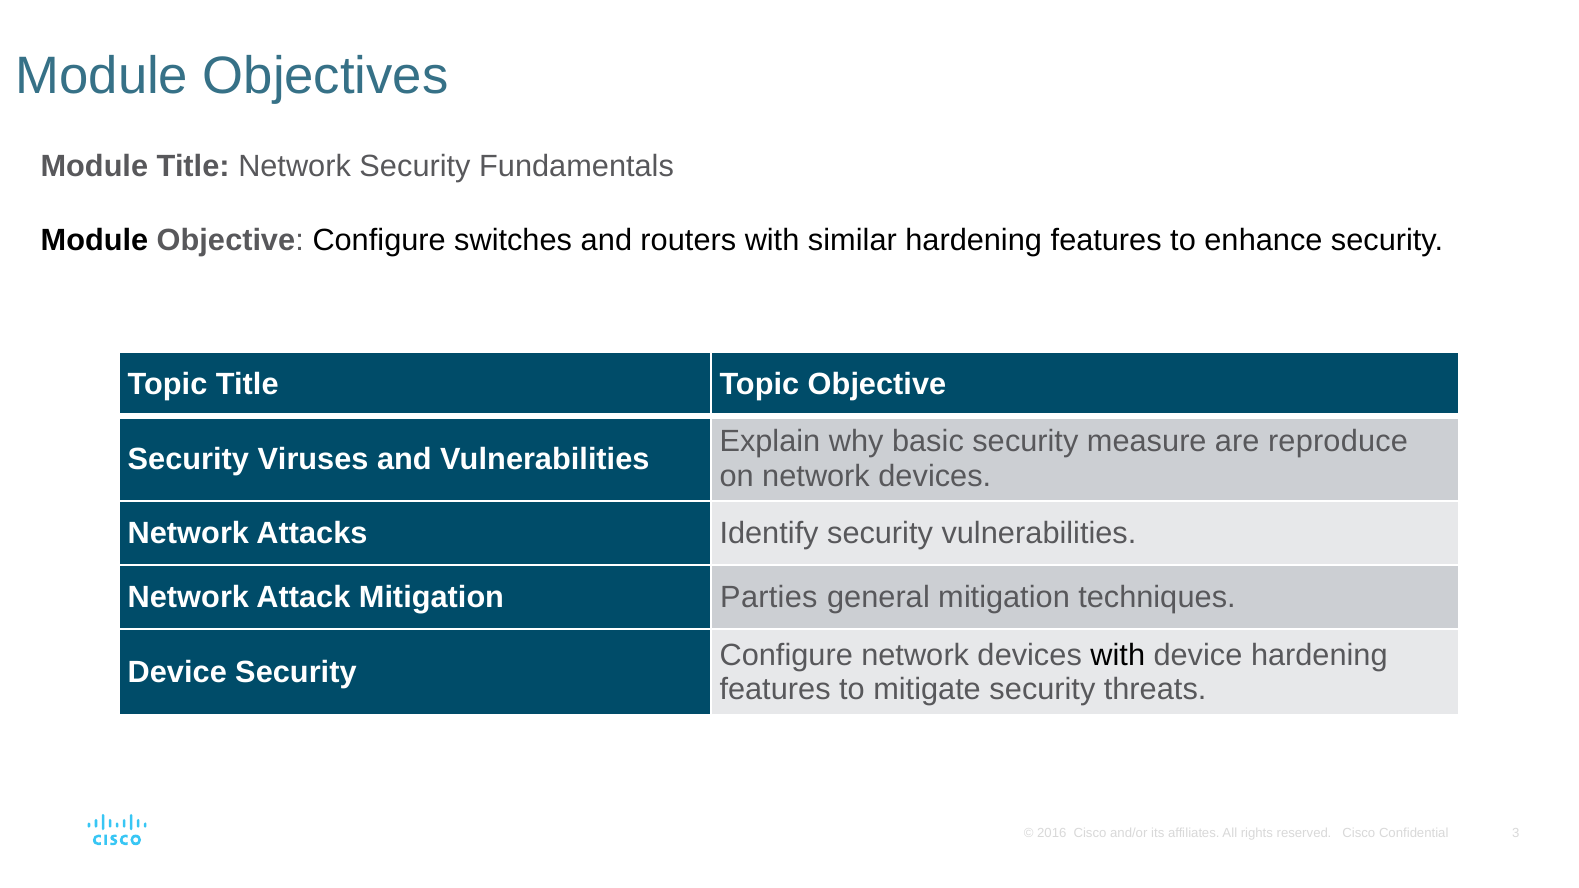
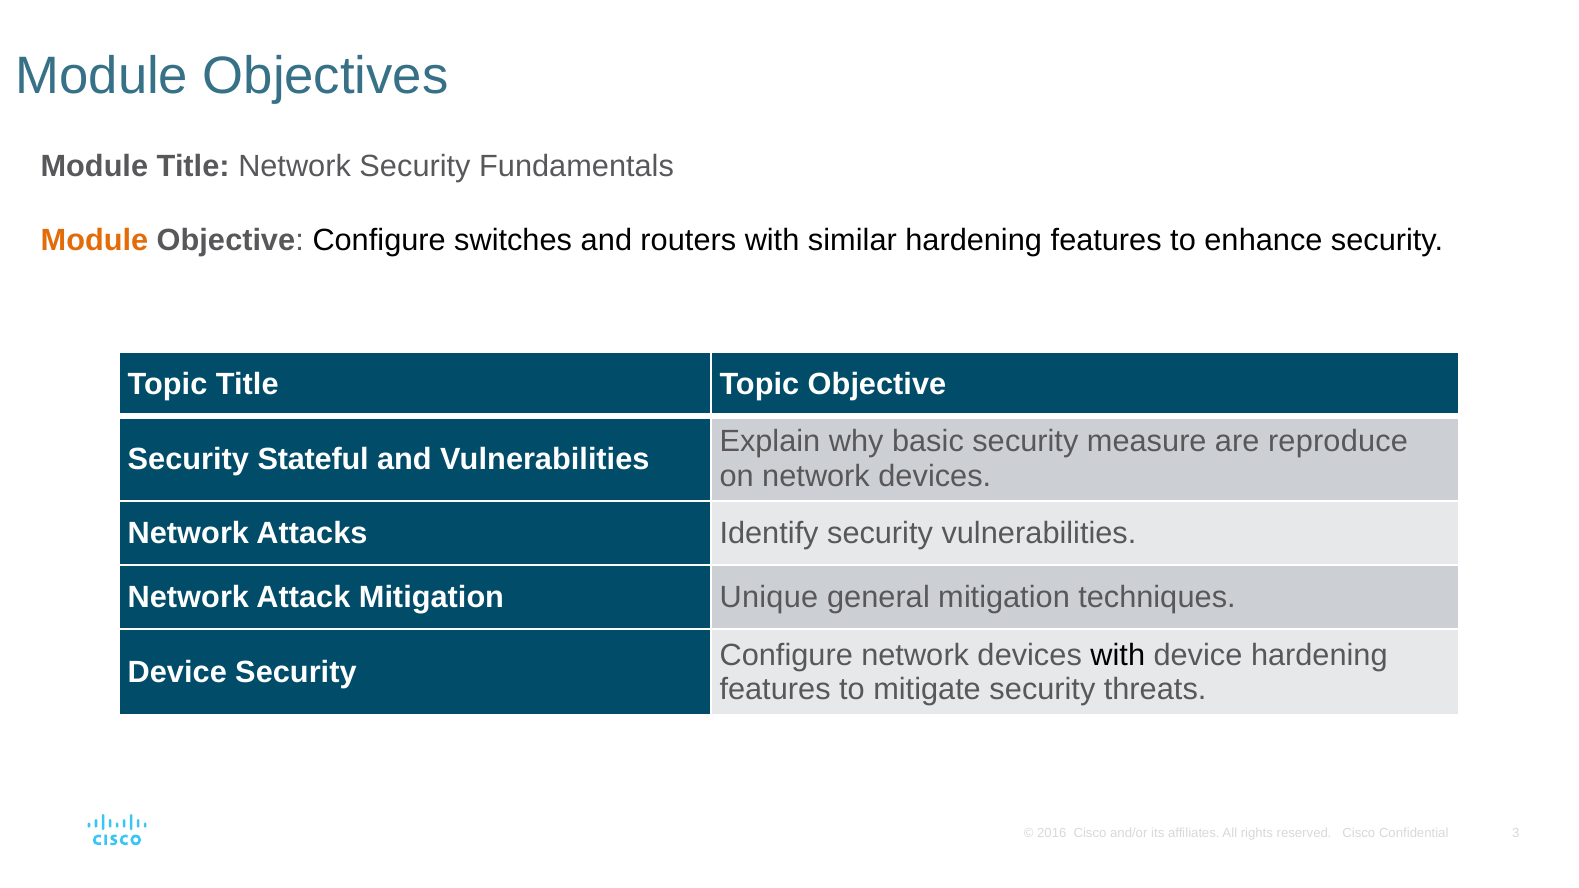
Module colour: black -> orange (94, 240)
Viruses: Viruses -> Stateful (313, 459)
Parties: Parties -> Unique (769, 598)
